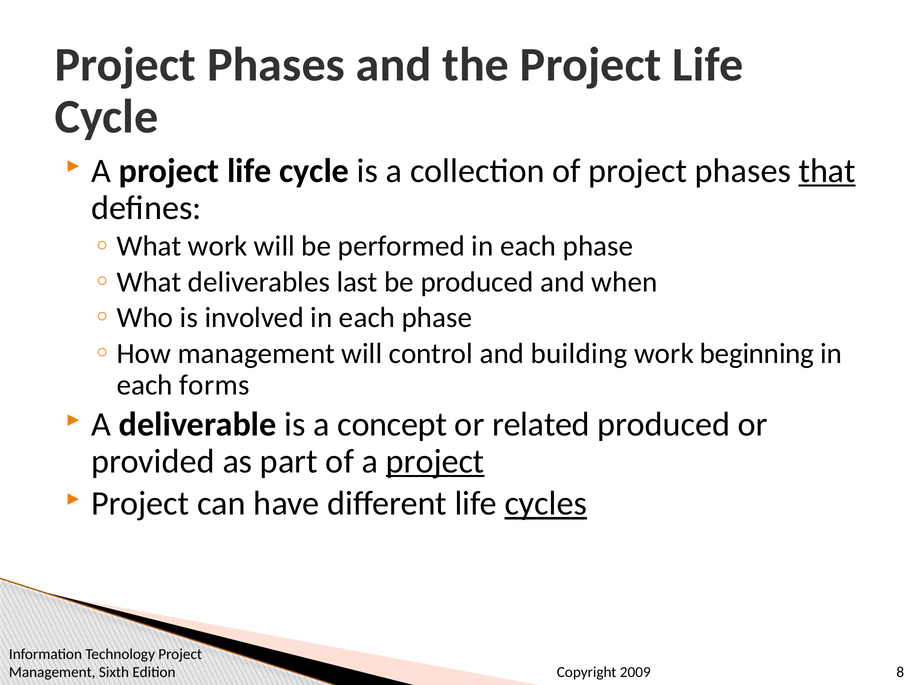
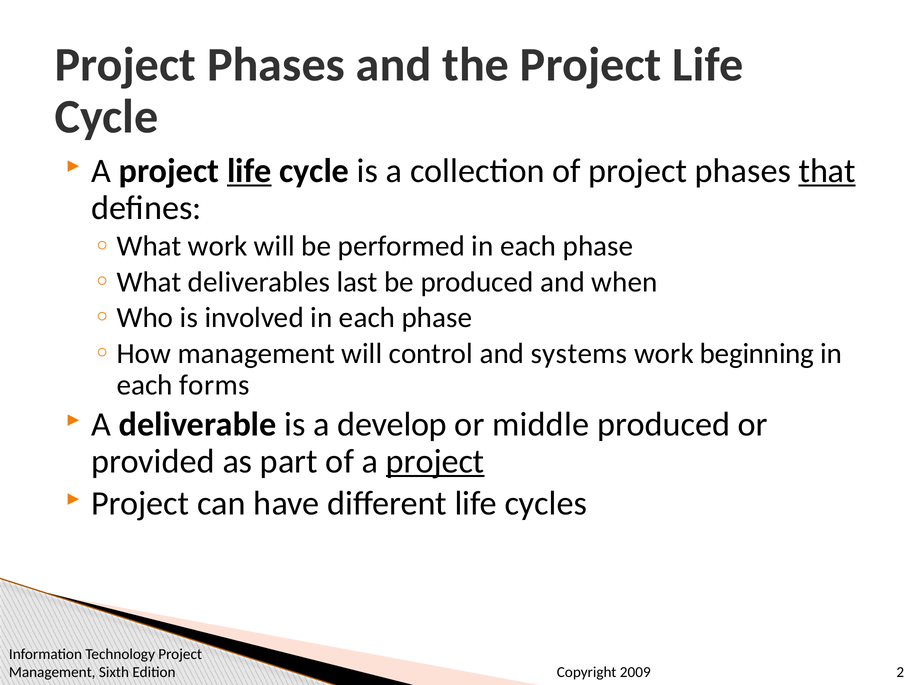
life underline: none -> present (249, 171)
building: building -> systems (579, 353)
concept: concept -> develop (392, 424)
related: related -> middle (541, 424)
cycles underline: present -> none (546, 503)
8: 8 -> 2 (900, 672)
